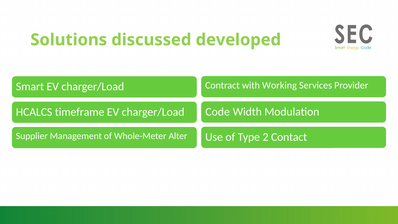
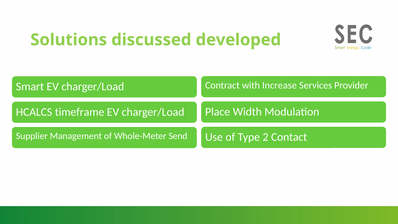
Working: Working -> Increase (279, 85)
Code: Code -> Place (218, 112)
Alter: Alter -> Send (178, 136)
